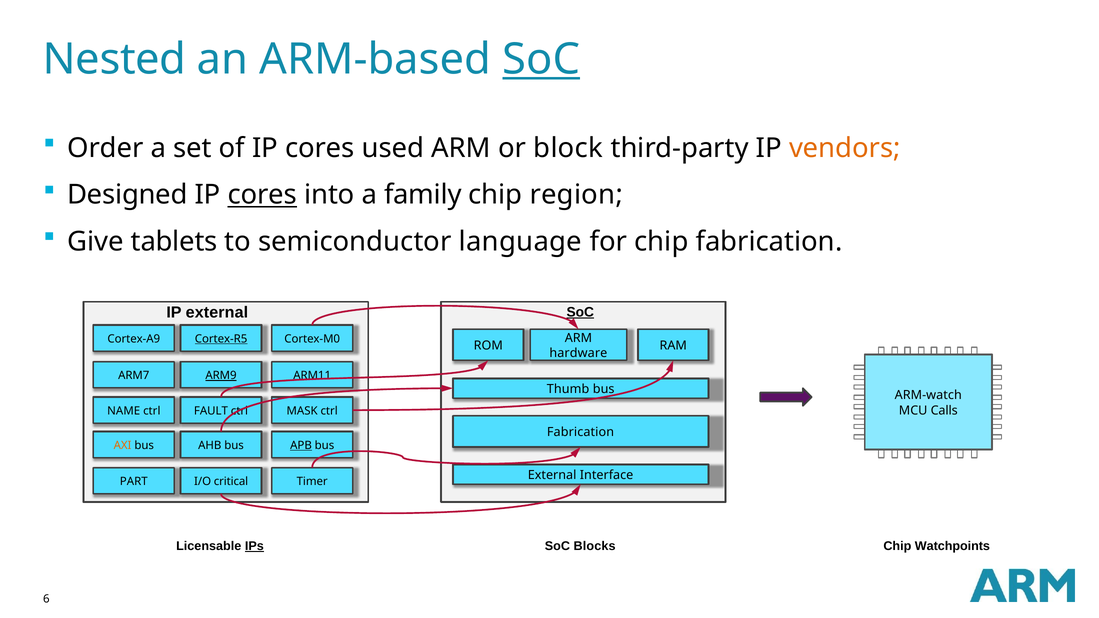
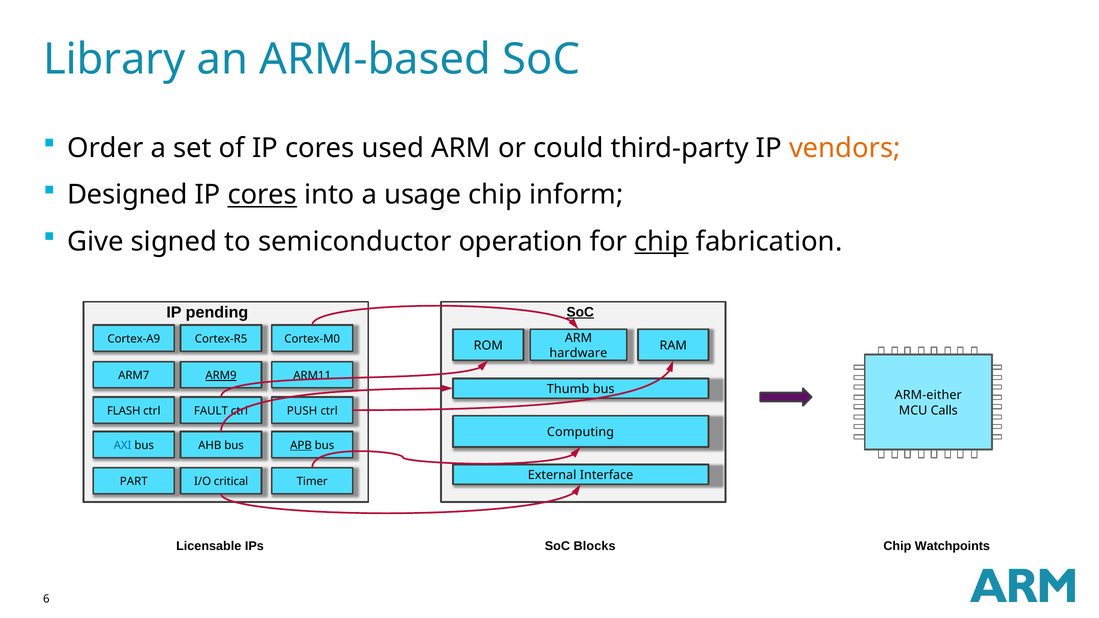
Nested: Nested -> Library (114, 59)
SoC underline: present -> none (541, 59)
block: block -> could (568, 148)
family: family -> usage (423, 195)
region: region -> inform (576, 195)
tablets: tablets -> signed (174, 242)
language: language -> operation (521, 242)
chip underline: none -> present (661, 242)
IP external: external -> pending (217, 313)
Cortex-R5 underline: present -> none (221, 339)
ARM-watch: ARM-watch -> ARM-either (928, 396)
NAME: NAME -> FLASH (124, 411)
MASK: MASK -> PUSH (302, 411)
Fabrication: Fabrication -> Computing (581, 433)
AXI colour: orange -> blue (123, 446)
IPs underline: present -> none (254, 547)
